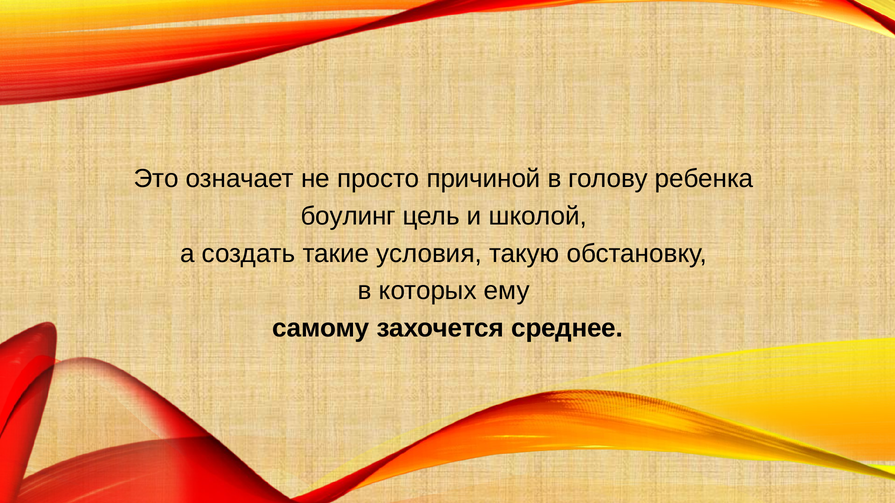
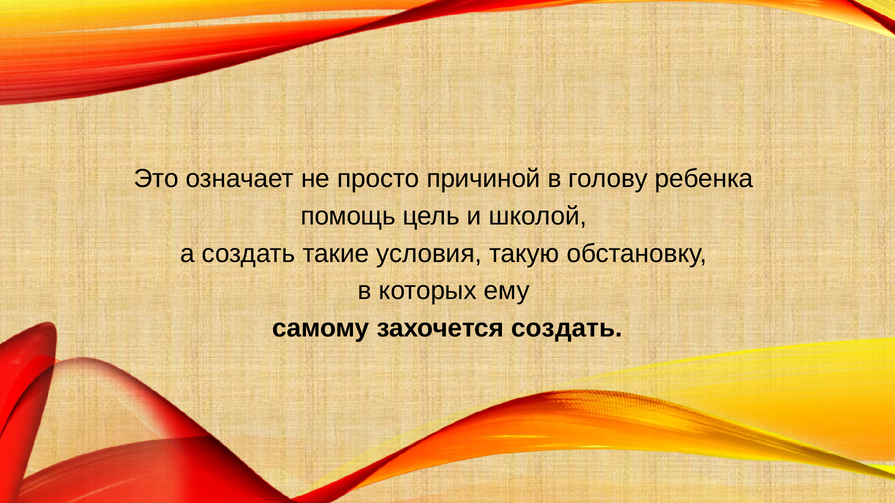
боулинг: боулинг -> помощь (348, 216)
захочется среднее: среднее -> создать (567, 329)
